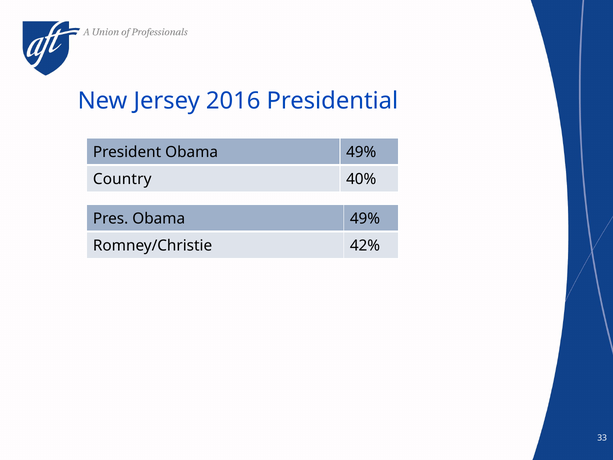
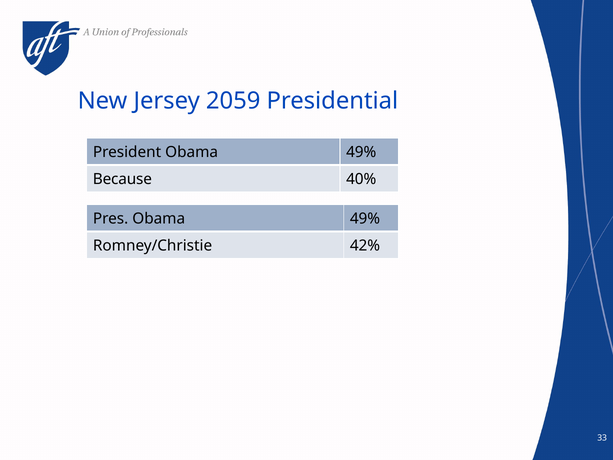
2016: 2016 -> 2059 (233, 101)
Country: Country -> Because (122, 179)
